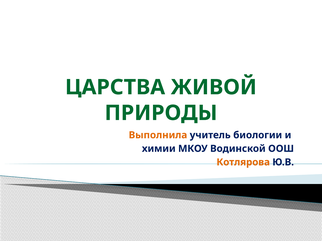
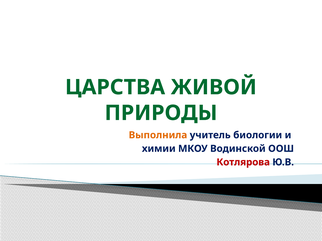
Котлярова colour: orange -> red (243, 162)
